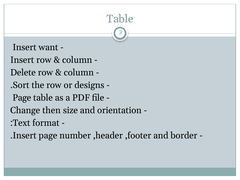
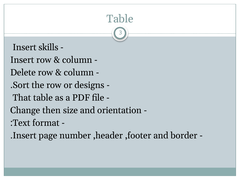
want: want -> skills (48, 47)
Page: Page -> That (22, 98)
